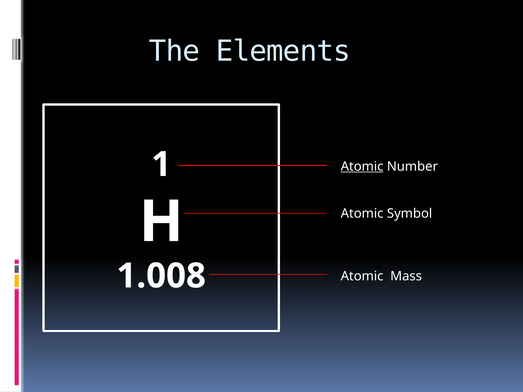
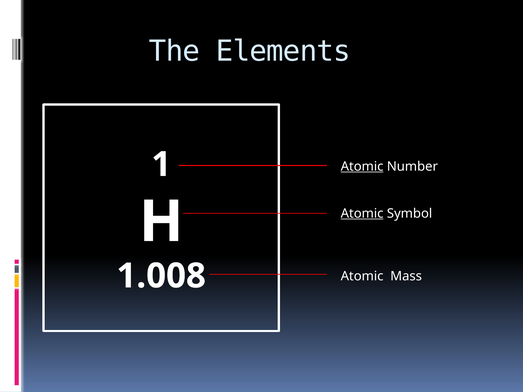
Atomic underline: none -> present (362, 214)
